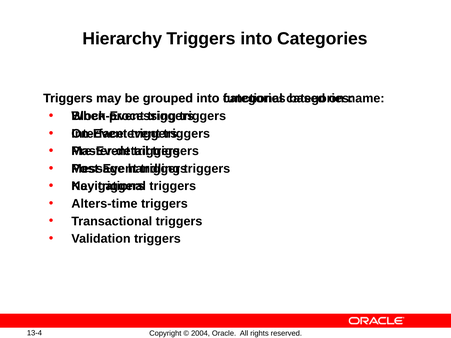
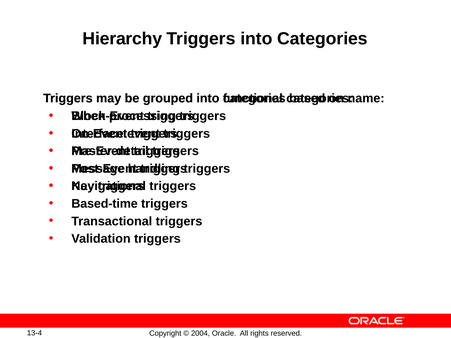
Alters-time: Alters-time -> Based-time (105, 204)
